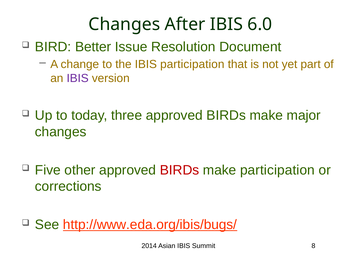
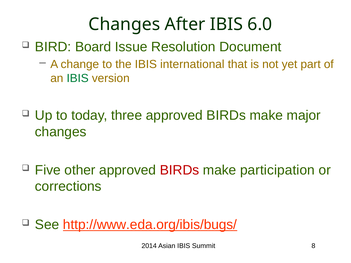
Better: Better -> Board (93, 47)
IBIS participation: participation -> international (192, 64)
IBIS colour: purple -> green (78, 78)
